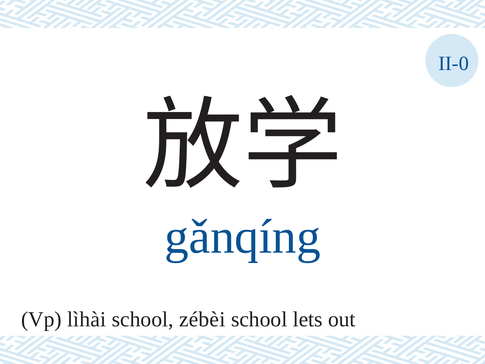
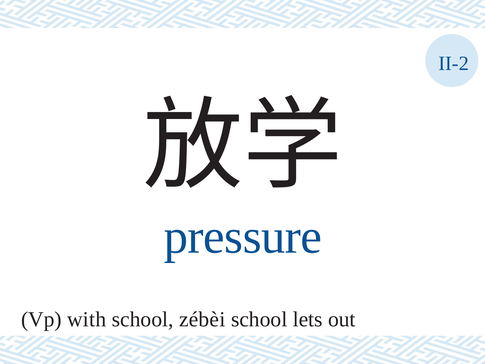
II-0: II-0 -> II-2 (454, 64)
gǎnqíng: gǎnqíng -> pressure (243, 237)
lìhài: lìhài -> with (87, 319)
